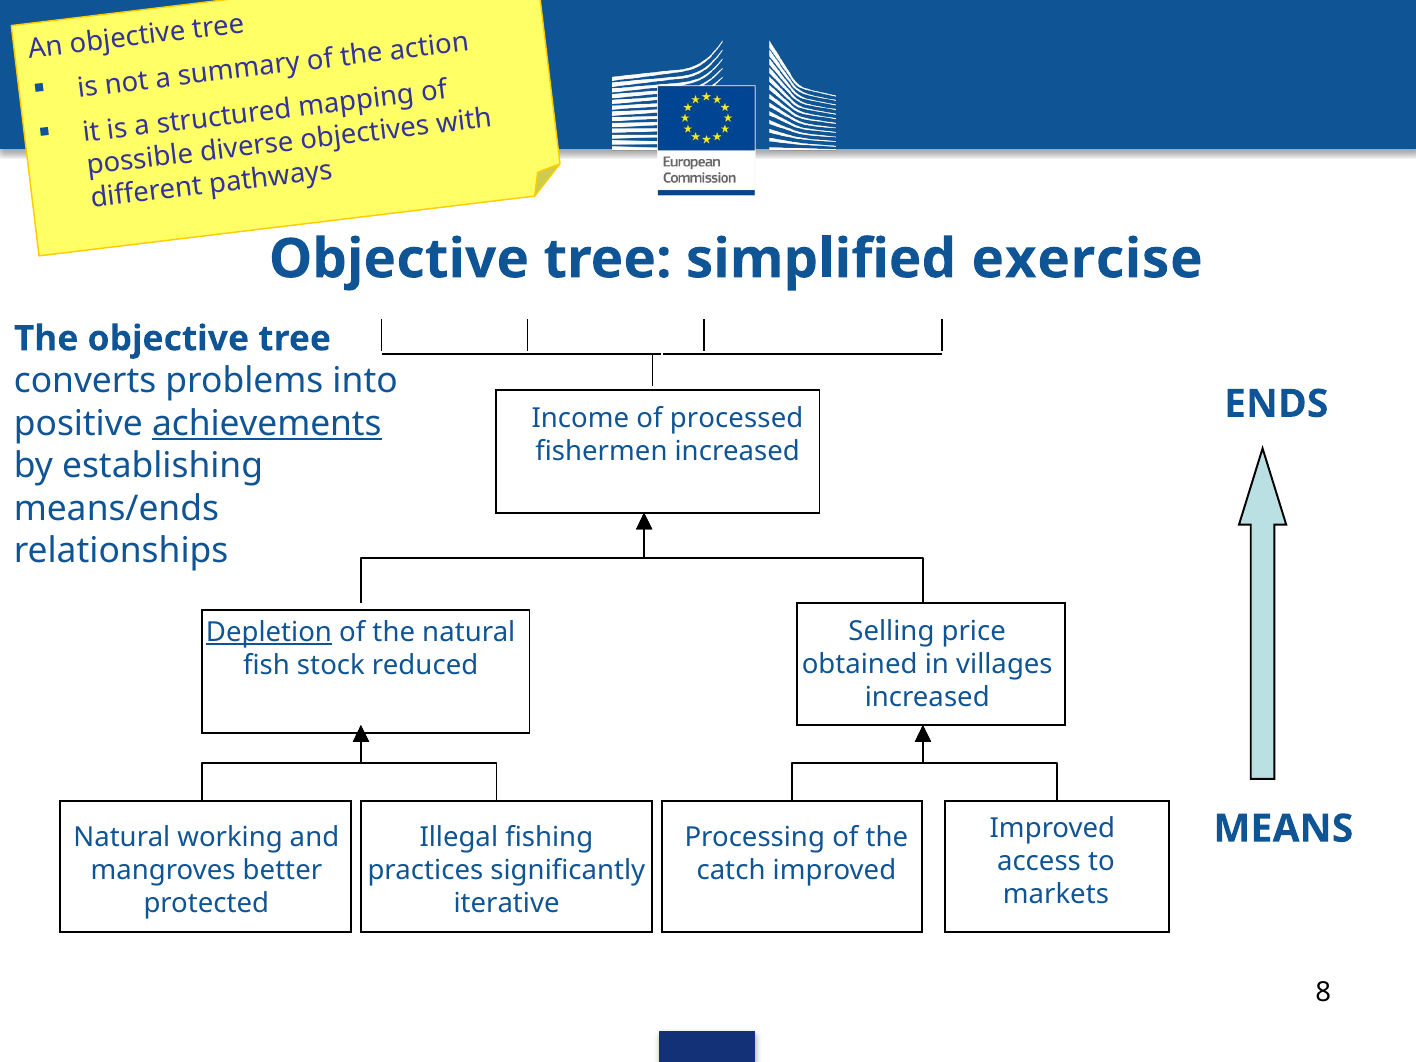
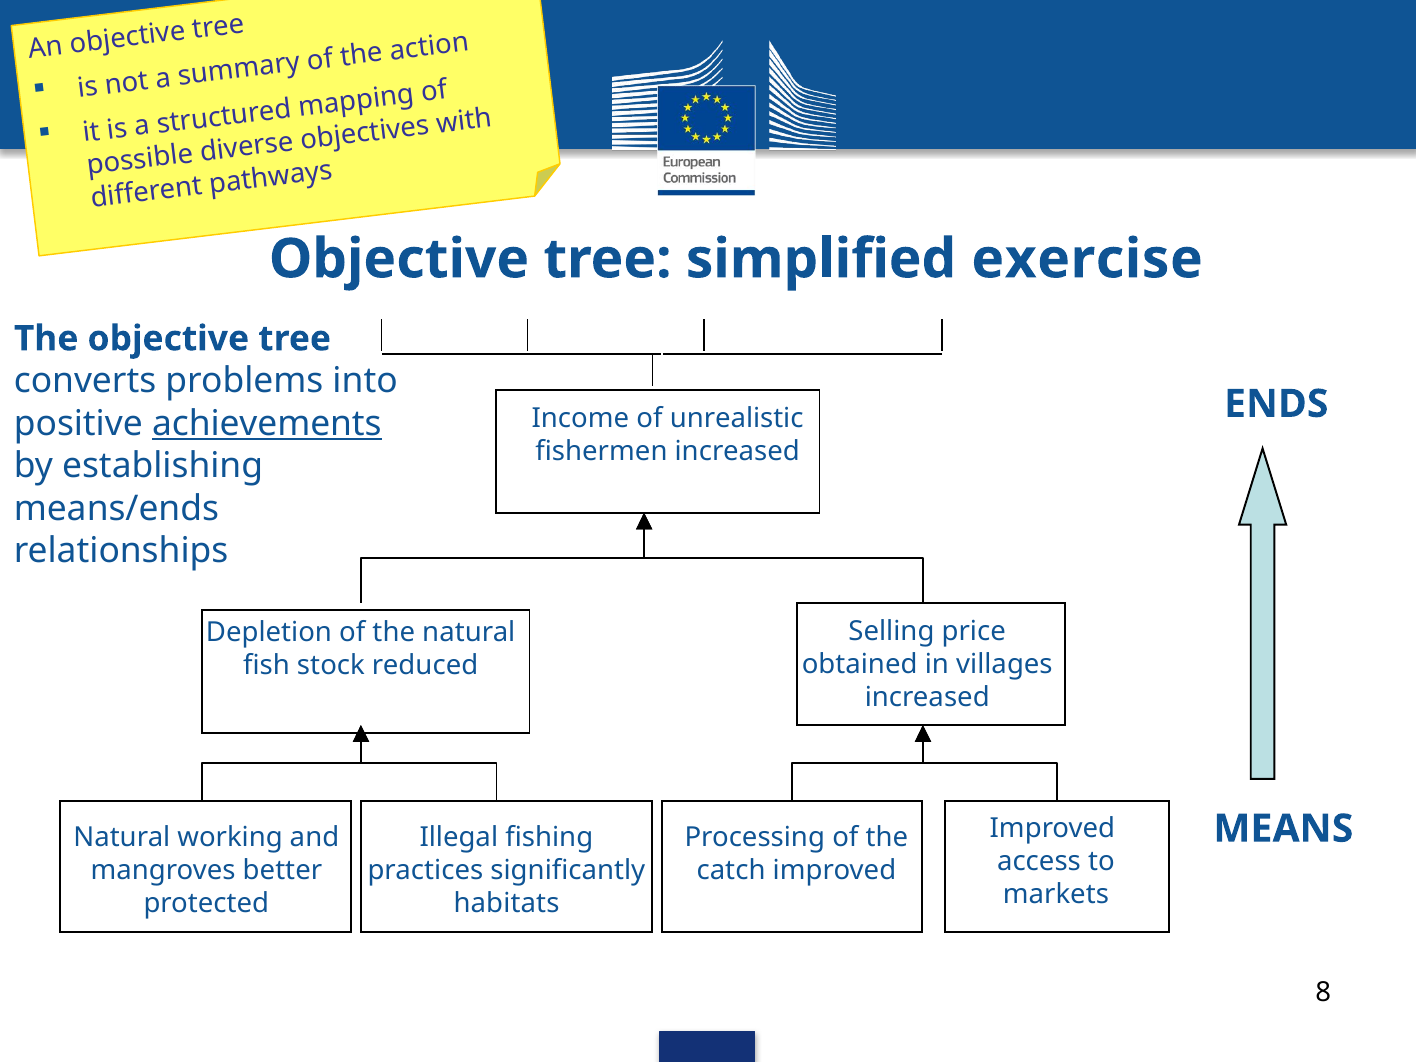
processed: processed -> unrealistic (737, 419)
Depletion underline: present -> none (269, 632)
iterative: iterative -> habitats (506, 903)
